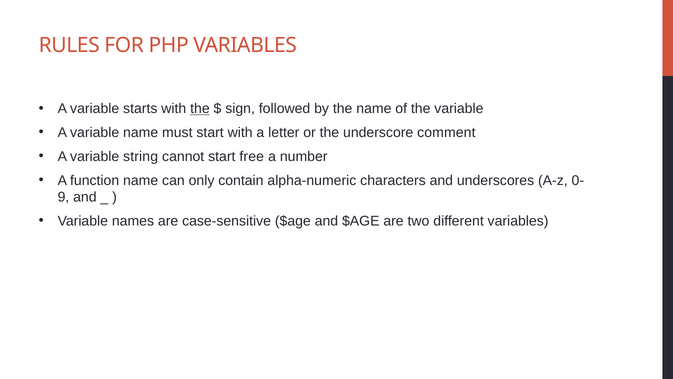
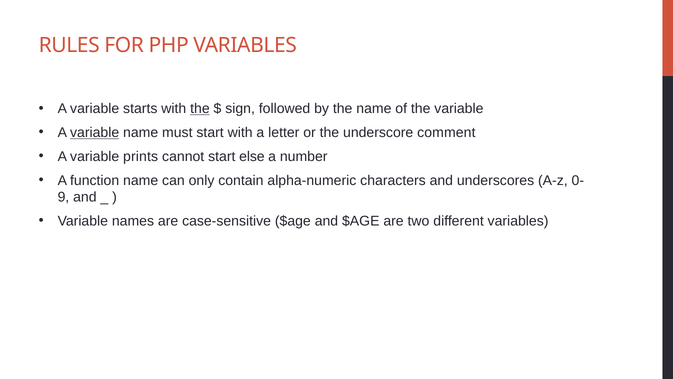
variable underline: none -> present (95, 133)
string: string -> prints (141, 156)
free: free -> else (252, 156)
